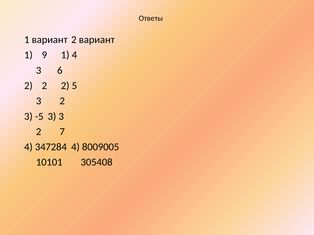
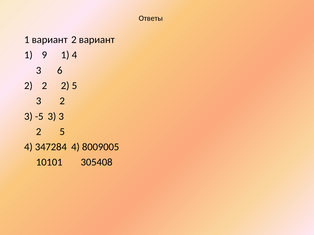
7: 7 -> 5 (62, 132)
